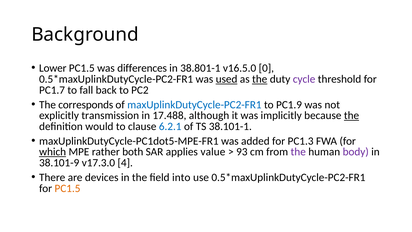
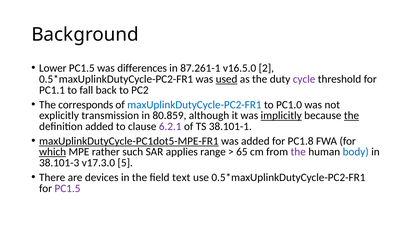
38.801-1: 38.801-1 -> 87.261-1 (200, 68)
0: 0 -> 2 (266, 68)
the underline: present -> none (260, 79)
PC1.7: PC1.7 -> PC1.1 (52, 90)
PC1.9: PC1.9 -> PC1.0 (289, 105)
17.488: 17.488 -> 80.859 (169, 115)
implicitly underline: none -> present (281, 115)
definition would: would -> added (99, 126)
6.2.1 colour: blue -> purple (170, 126)
maxUplinkDutyCycle-PC1dot5-MPE-FR1 underline: none -> present (129, 141)
PC1.3: PC1.3 -> PC1.8 (301, 141)
both: both -> such (133, 152)
value: value -> range (213, 152)
93: 93 -> 65 (242, 152)
body colour: purple -> blue (356, 152)
38.101-9: 38.101-9 -> 38.101-3 (59, 163)
4: 4 -> 5 (125, 163)
into: into -> text (181, 177)
PC1.5 colour: orange -> purple (67, 188)
